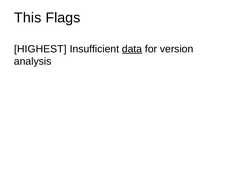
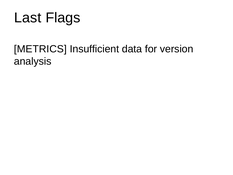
This: This -> Last (28, 18)
HIGHEST: HIGHEST -> METRICS (40, 49)
data underline: present -> none (132, 49)
